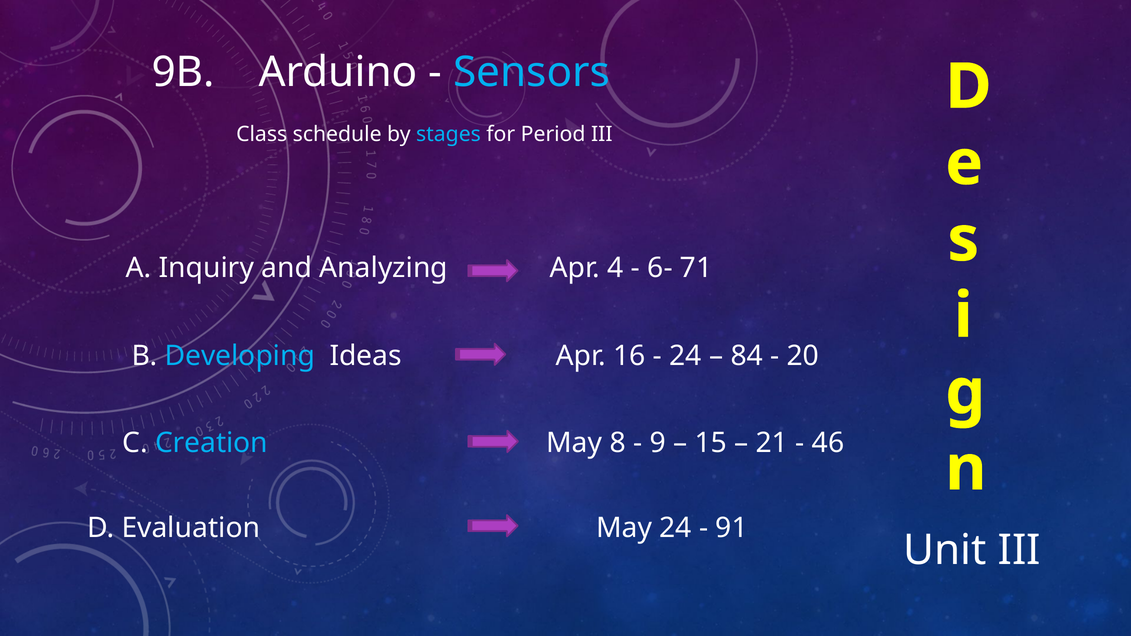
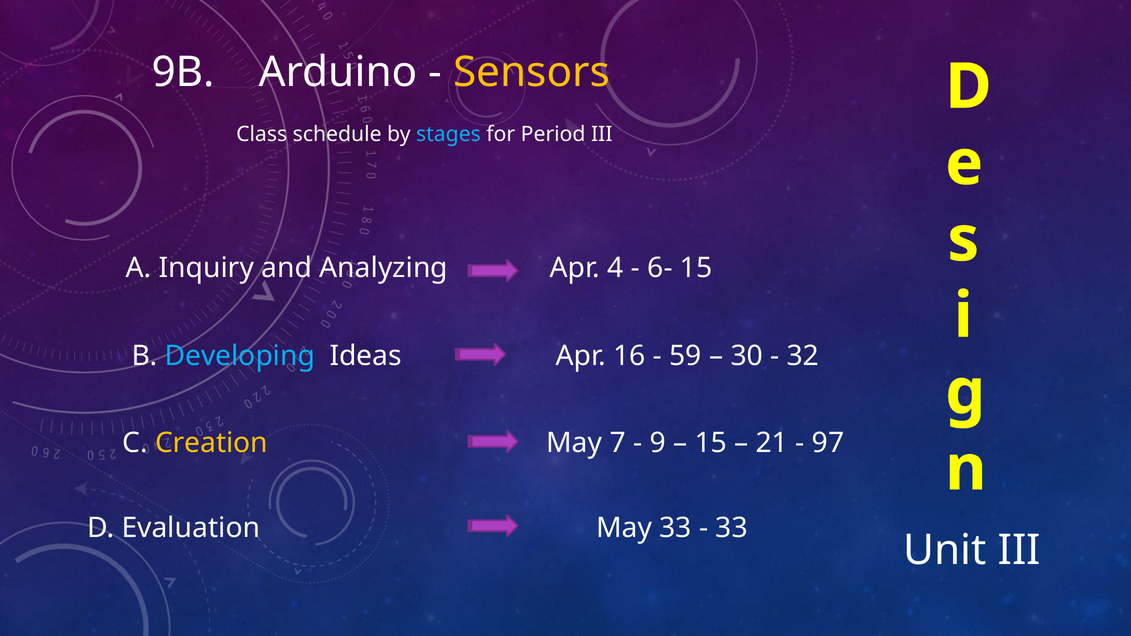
Sensors colour: light blue -> yellow (532, 72)
6- 71: 71 -> 15 (696, 268)
24: 24 -> 59 (685, 356)
84: 84 -> 30 (747, 356)
20: 20 -> 32 (803, 356)
Creation colour: light blue -> yellow (211, 443)
8: 8 -> 7 (618, 443)
46: 46 -> 97 (828, 443)
May 24: 24 -> 33 (675, 528)
91: 91 -> 33 (732, 528)
